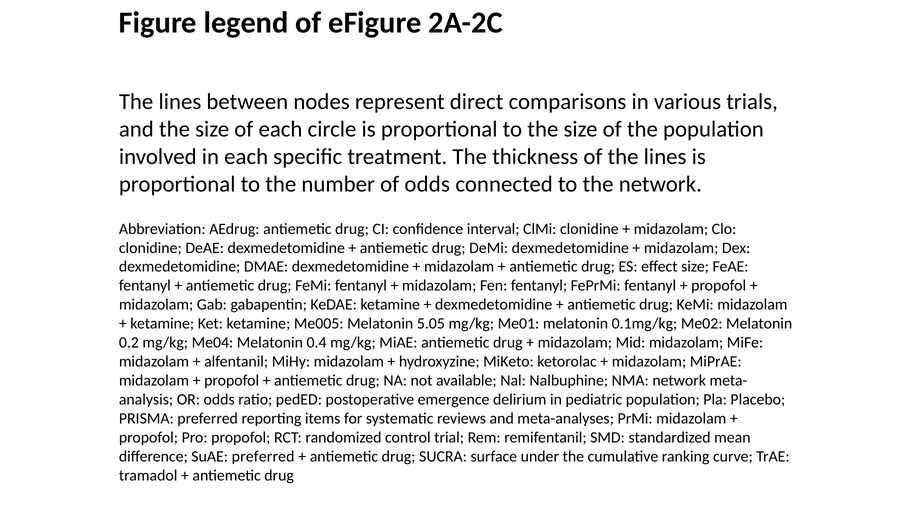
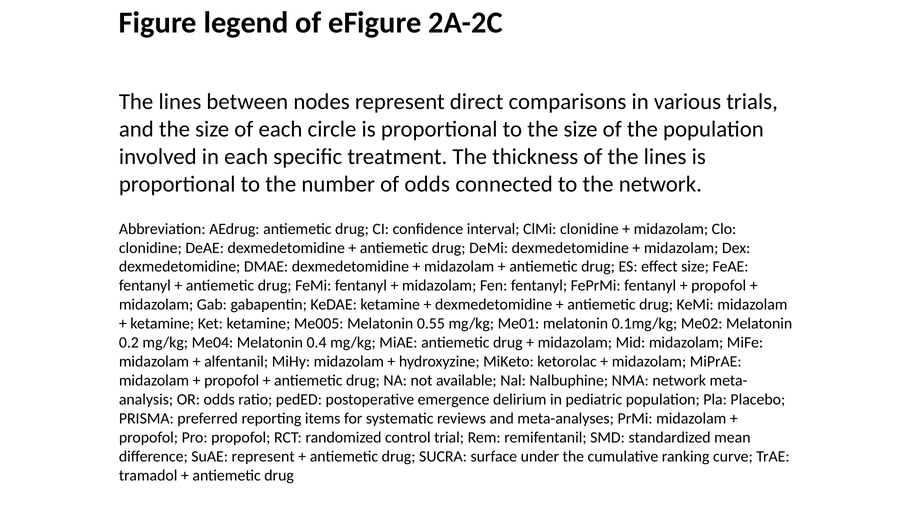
5.05: 5.05 -> 0.55 (431, 324)
SuAE preferred: preferred -> represent (263, 457)
